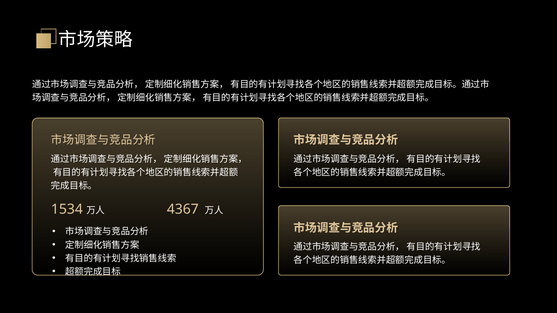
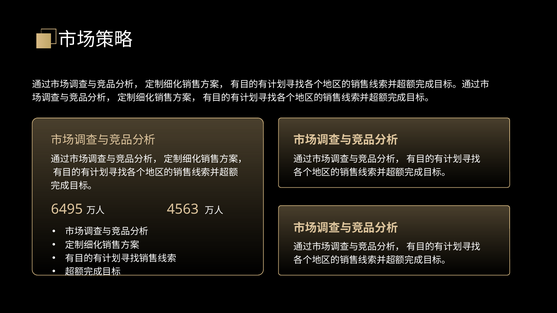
1534: 1534 -> 6495 (67, 209)
4367: 4367 -> 4563 (183, 209)
